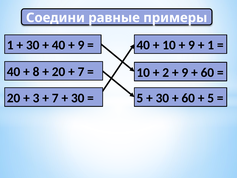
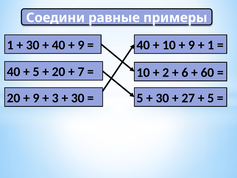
8: 8 -> 5 (36, 72)
9: 9 -> 6 (185, 72)
3: 3 -> 9 (36, 98)
7: 7 -> 3 (55, 98)
60: 60 -> 27 (188, 98)
